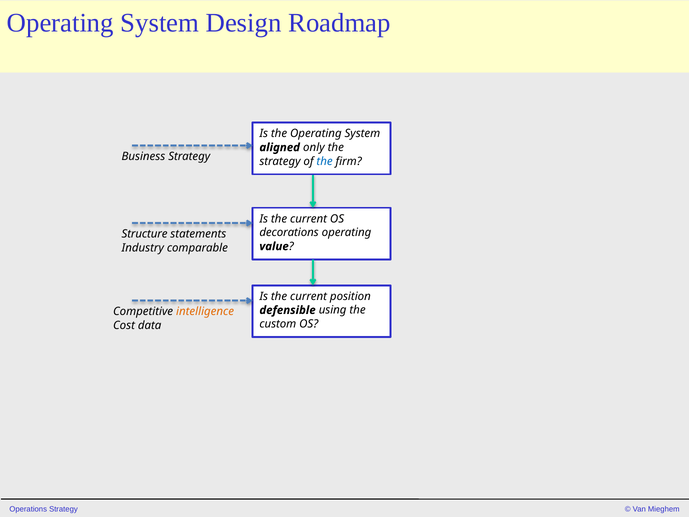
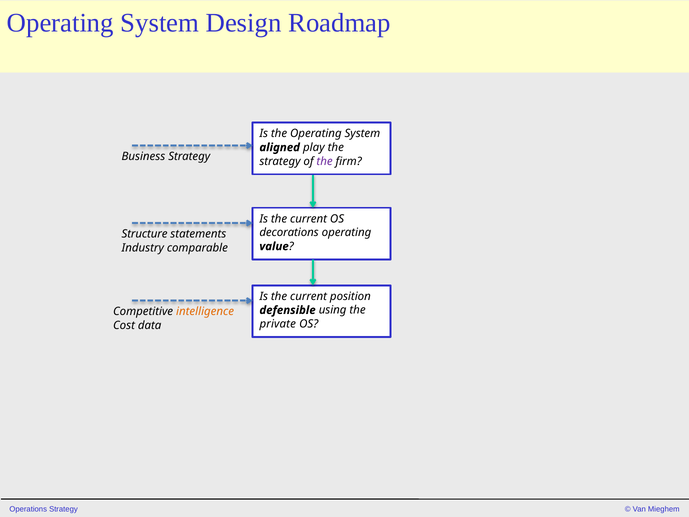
only: only -> play (314, 147)
the colour: blue -> purple (325, 161)
custom: custom -> private (278, 324)
